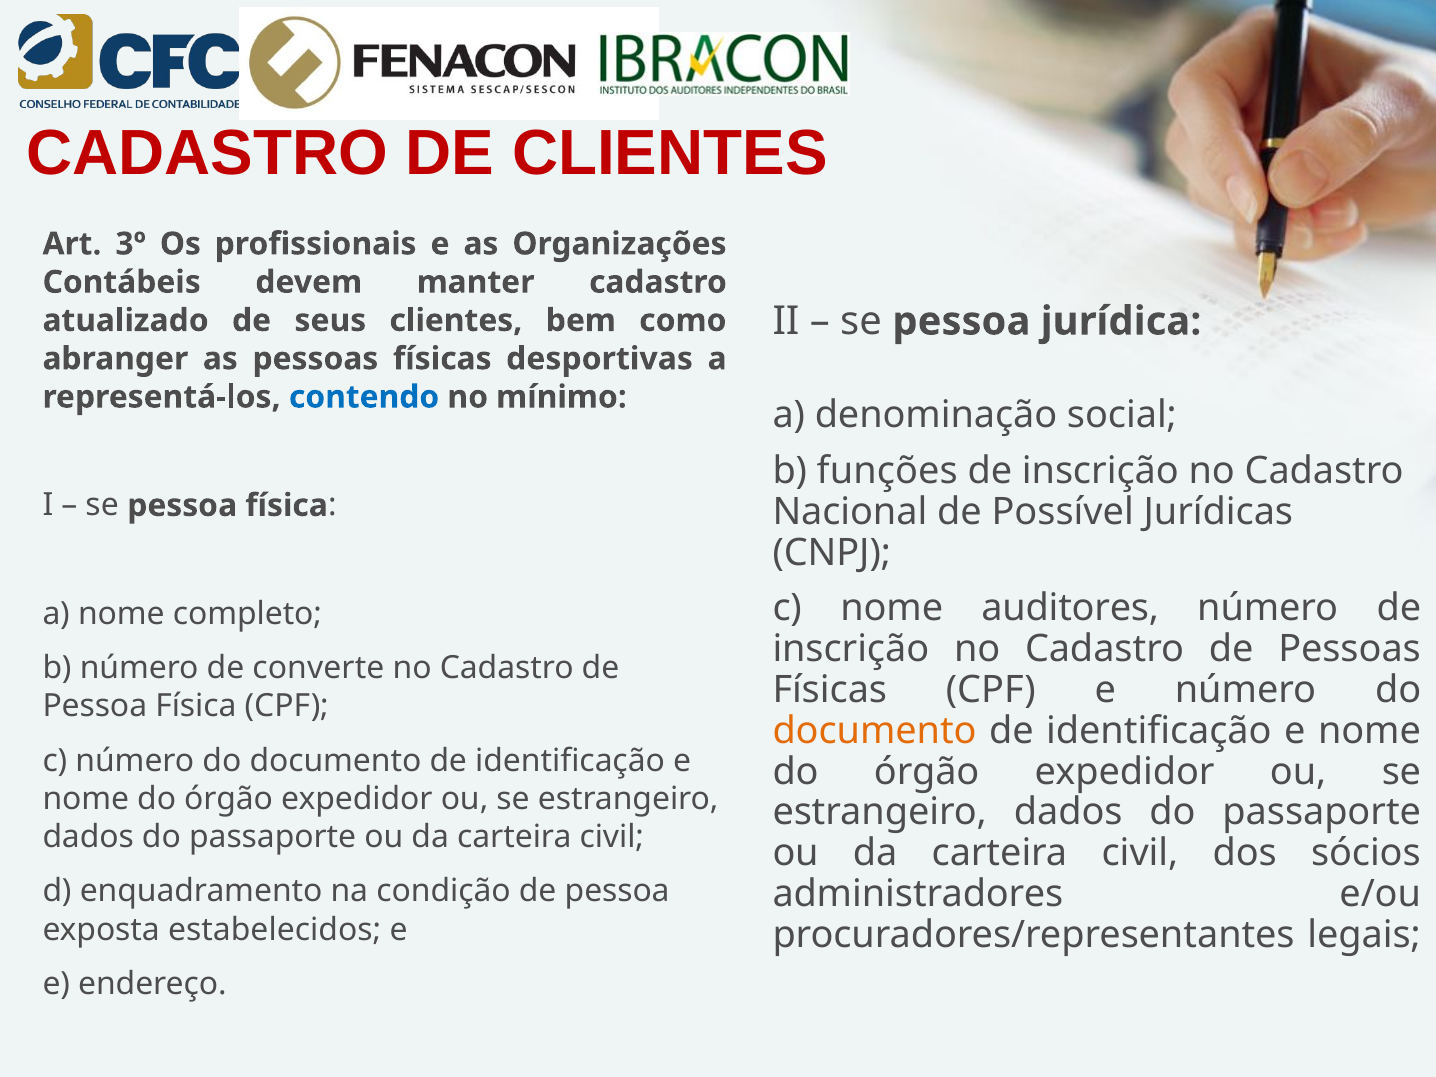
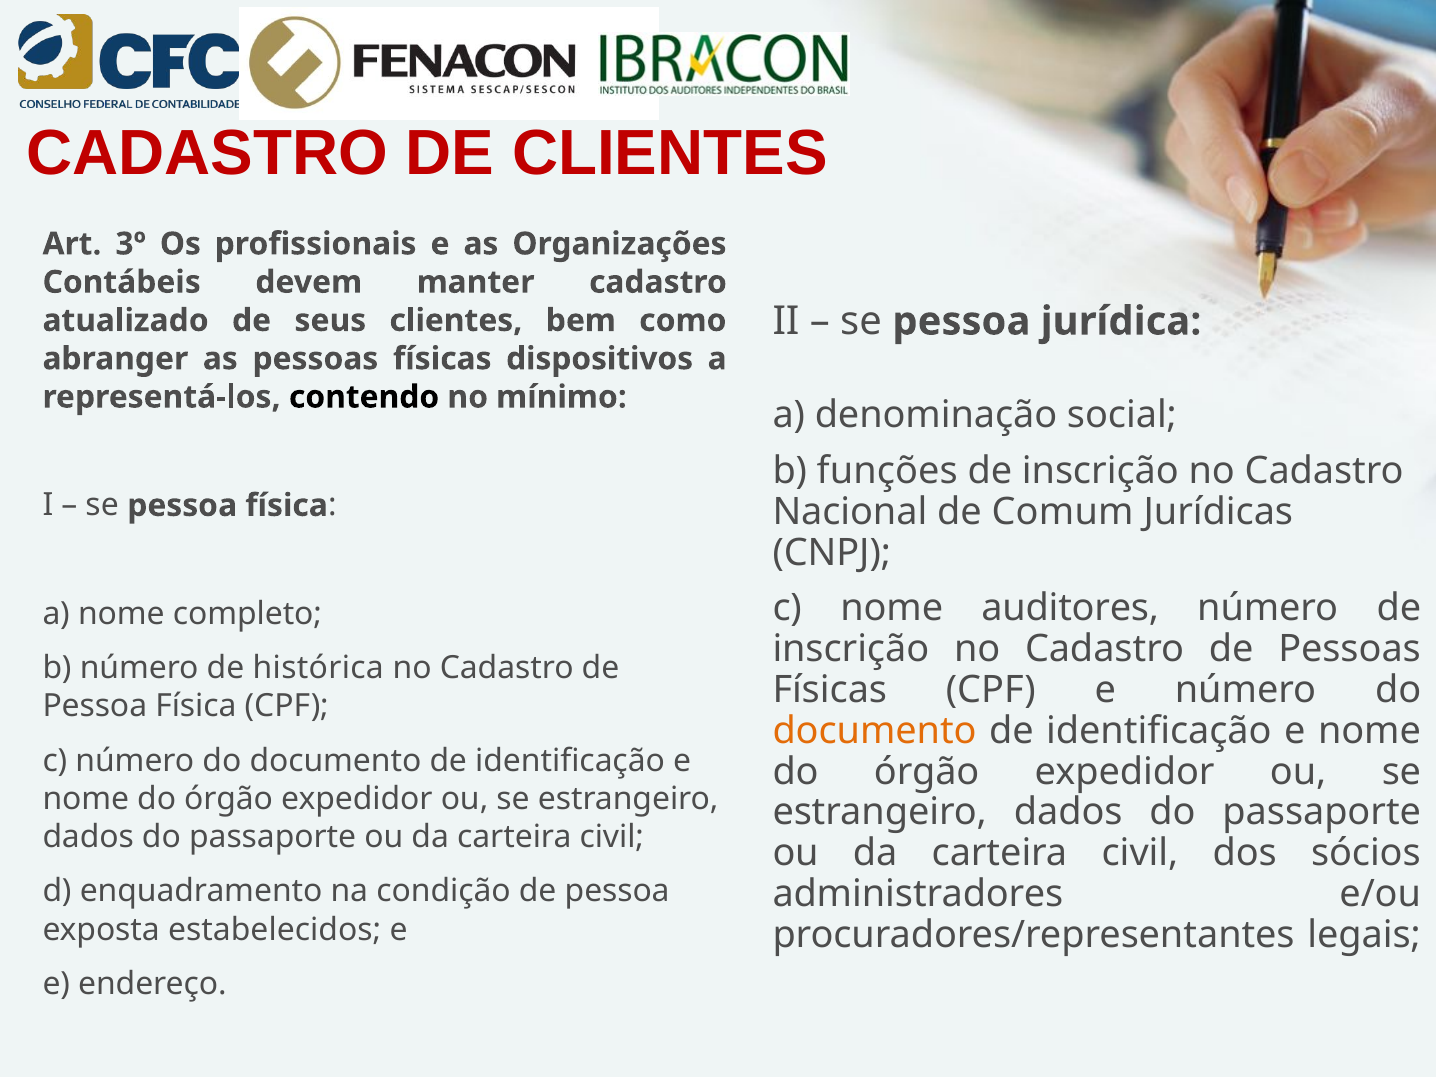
desportivas: desportivas -> dispositivos (600, 359)
contendo colour: blue -> black (364, 397)
Possível: Possível -> Comum (1063, 512)
converte: converte -> histórica (318, 668)
